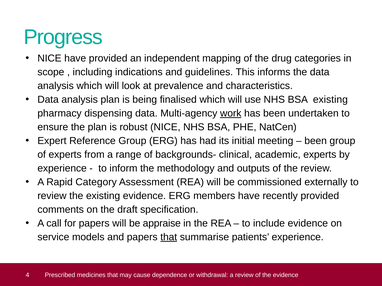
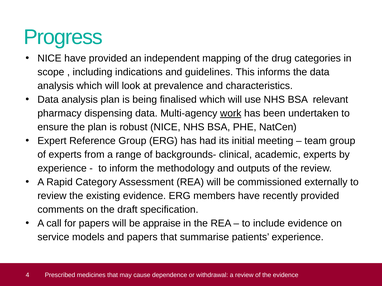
BSA existing: existing -> relevant (330, 100)
been: been -> team (316, 141)
that underline: present -> none (169, 238)
